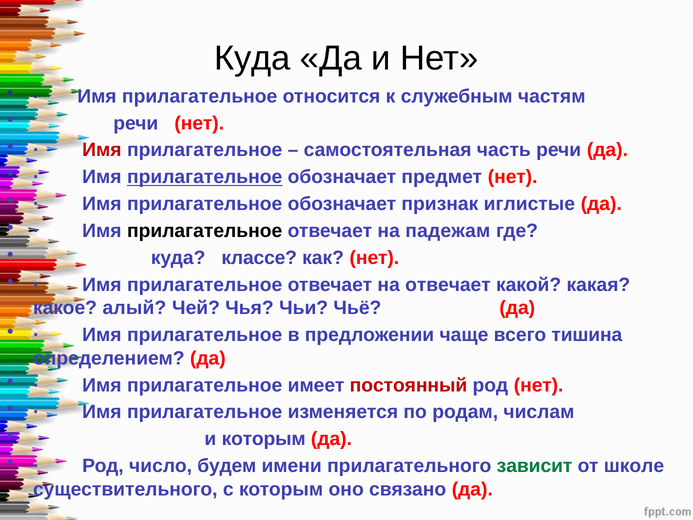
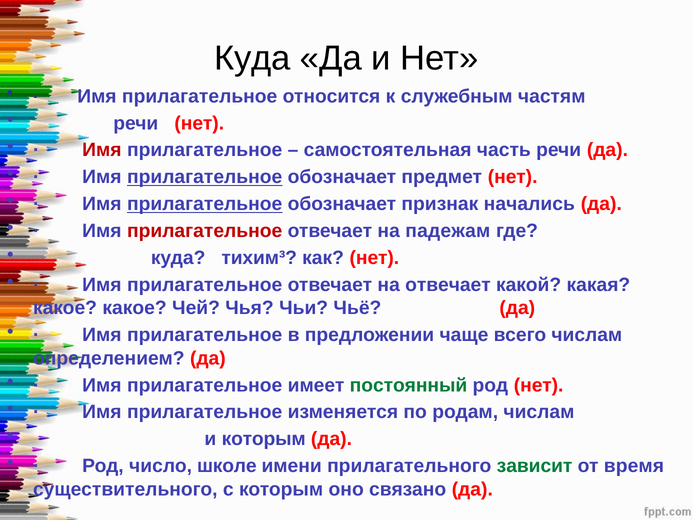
прилагательное underline: none -> present (205, 204)
иглистые: иглистые -> начались (529, 204)
прилагательное colour: black -> red (205, 231)
классе: классе -> тихим³ (259, 258)
какое алый: алый -> какое (135, 308)
всего тишина: тишина -> числам (587, 335)
постоянный colour: red -> green (409, 385)
будем: будем -> школе (227, 466)
школе: школе -> время (634, 466)
